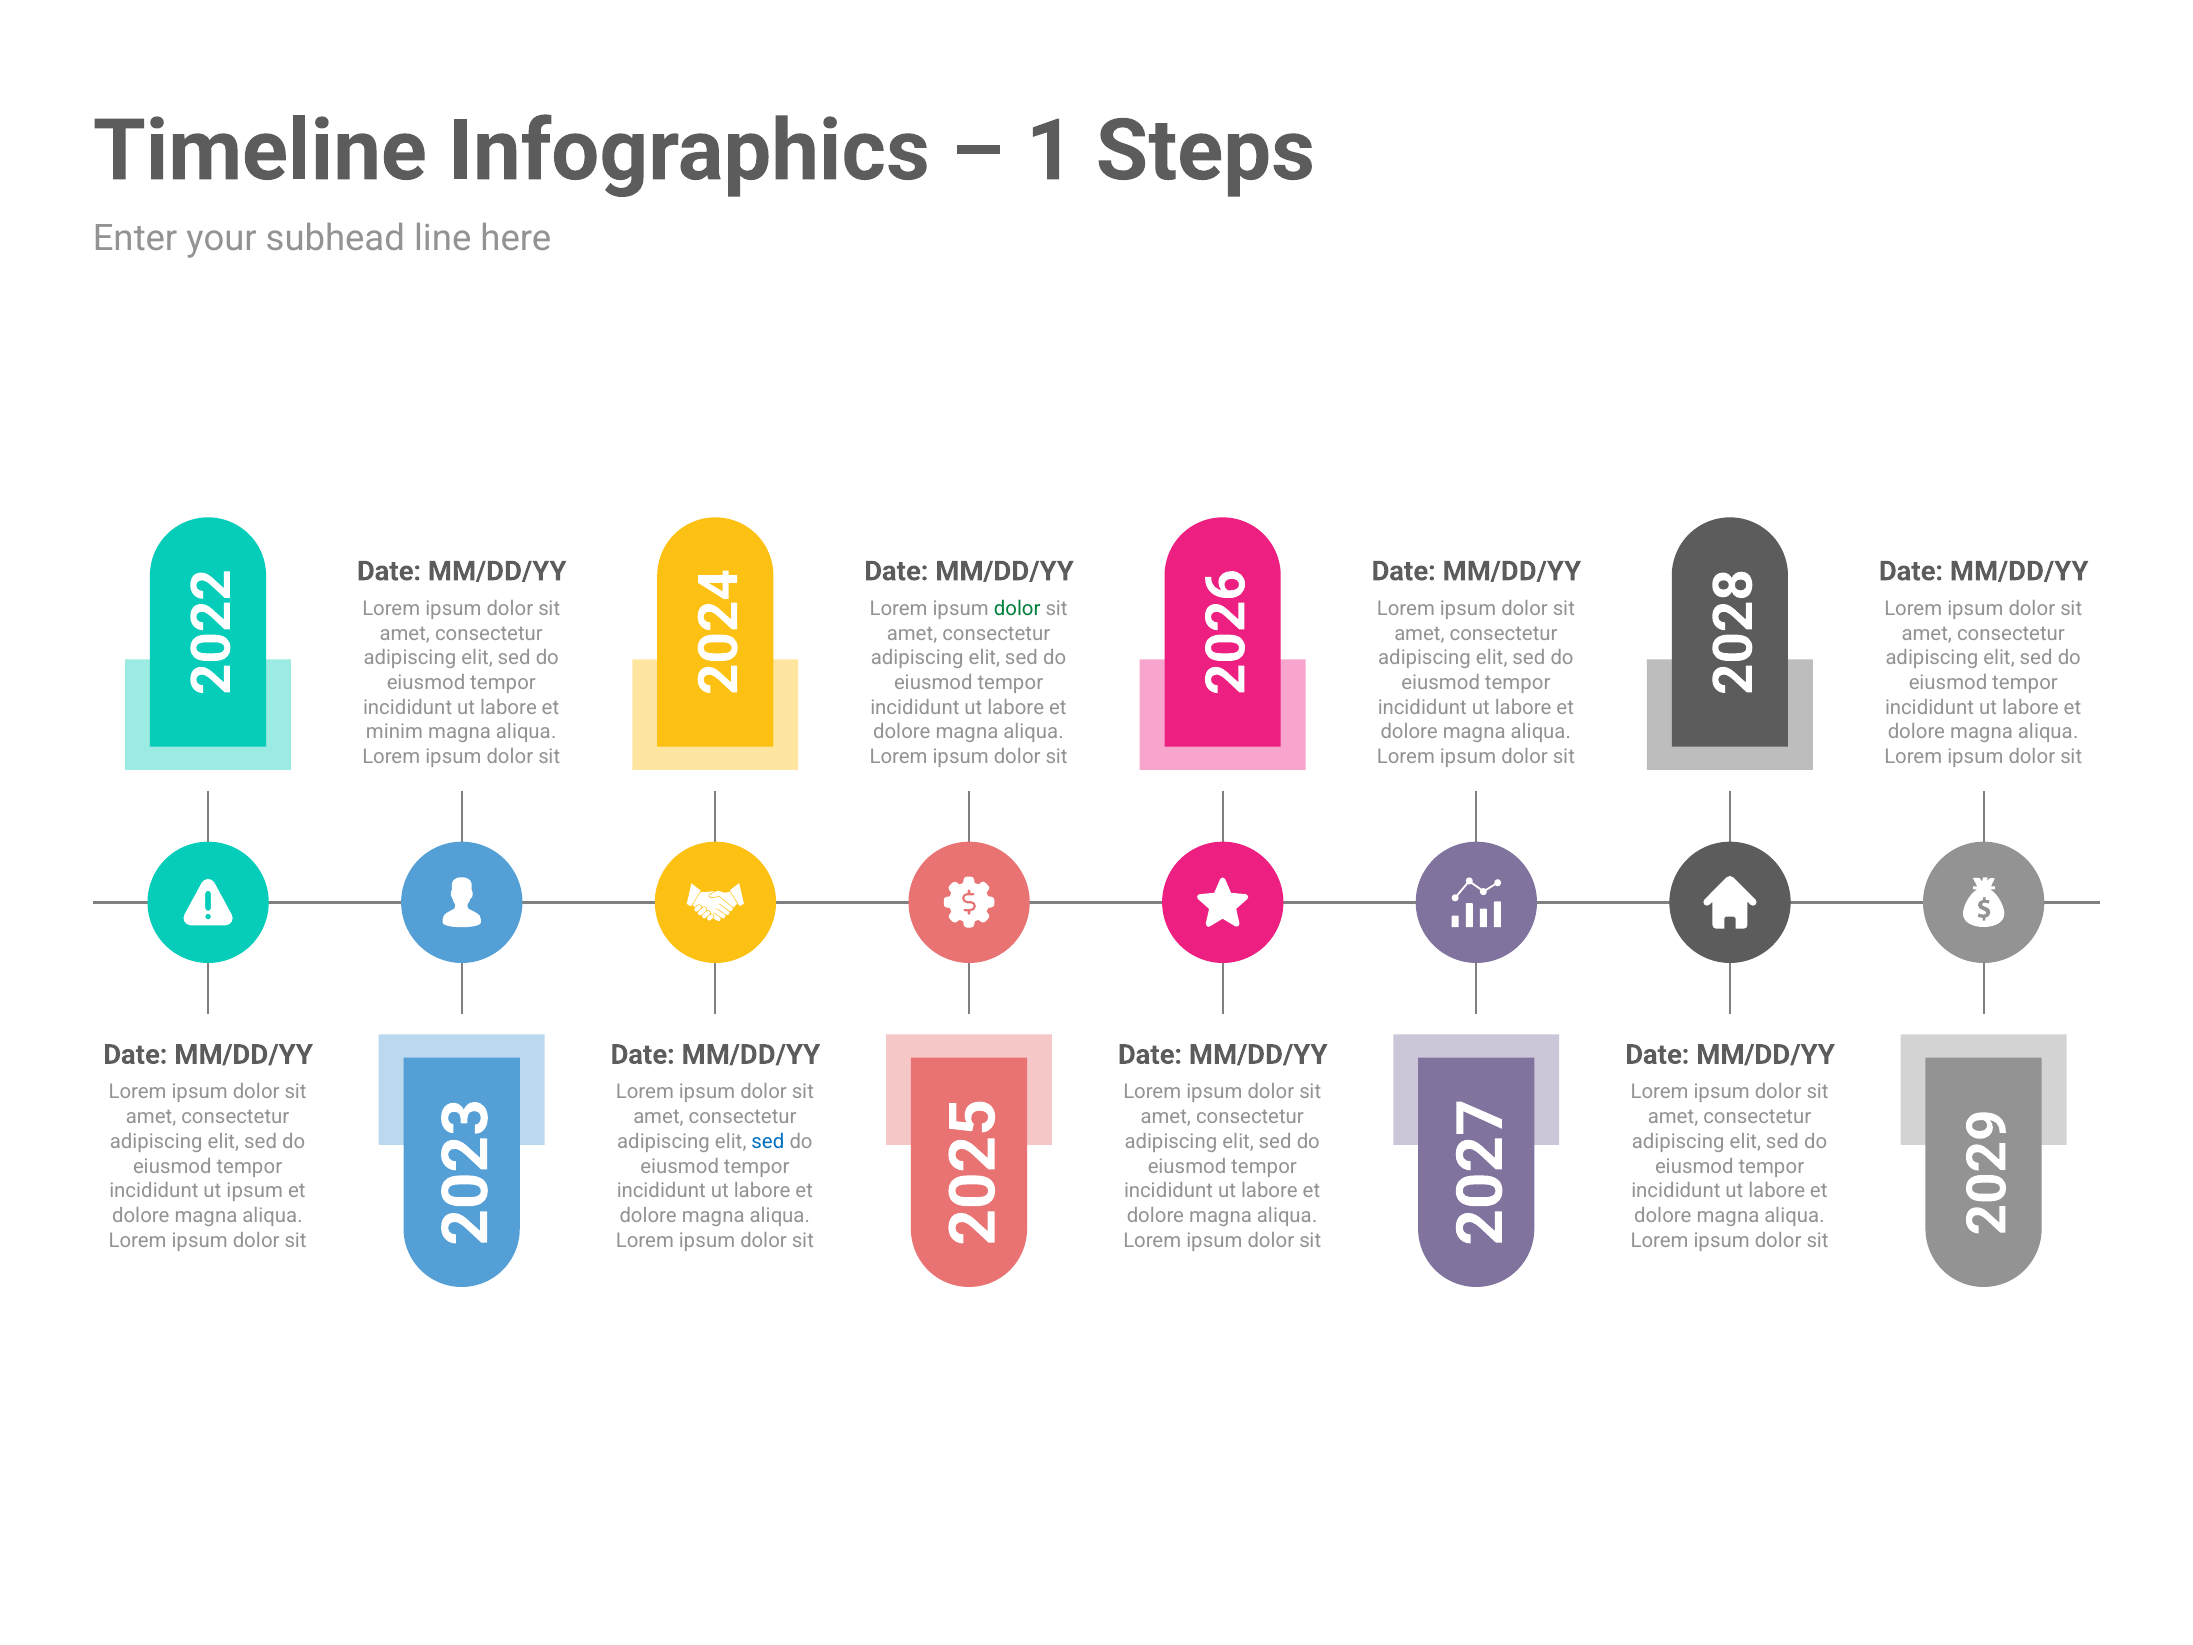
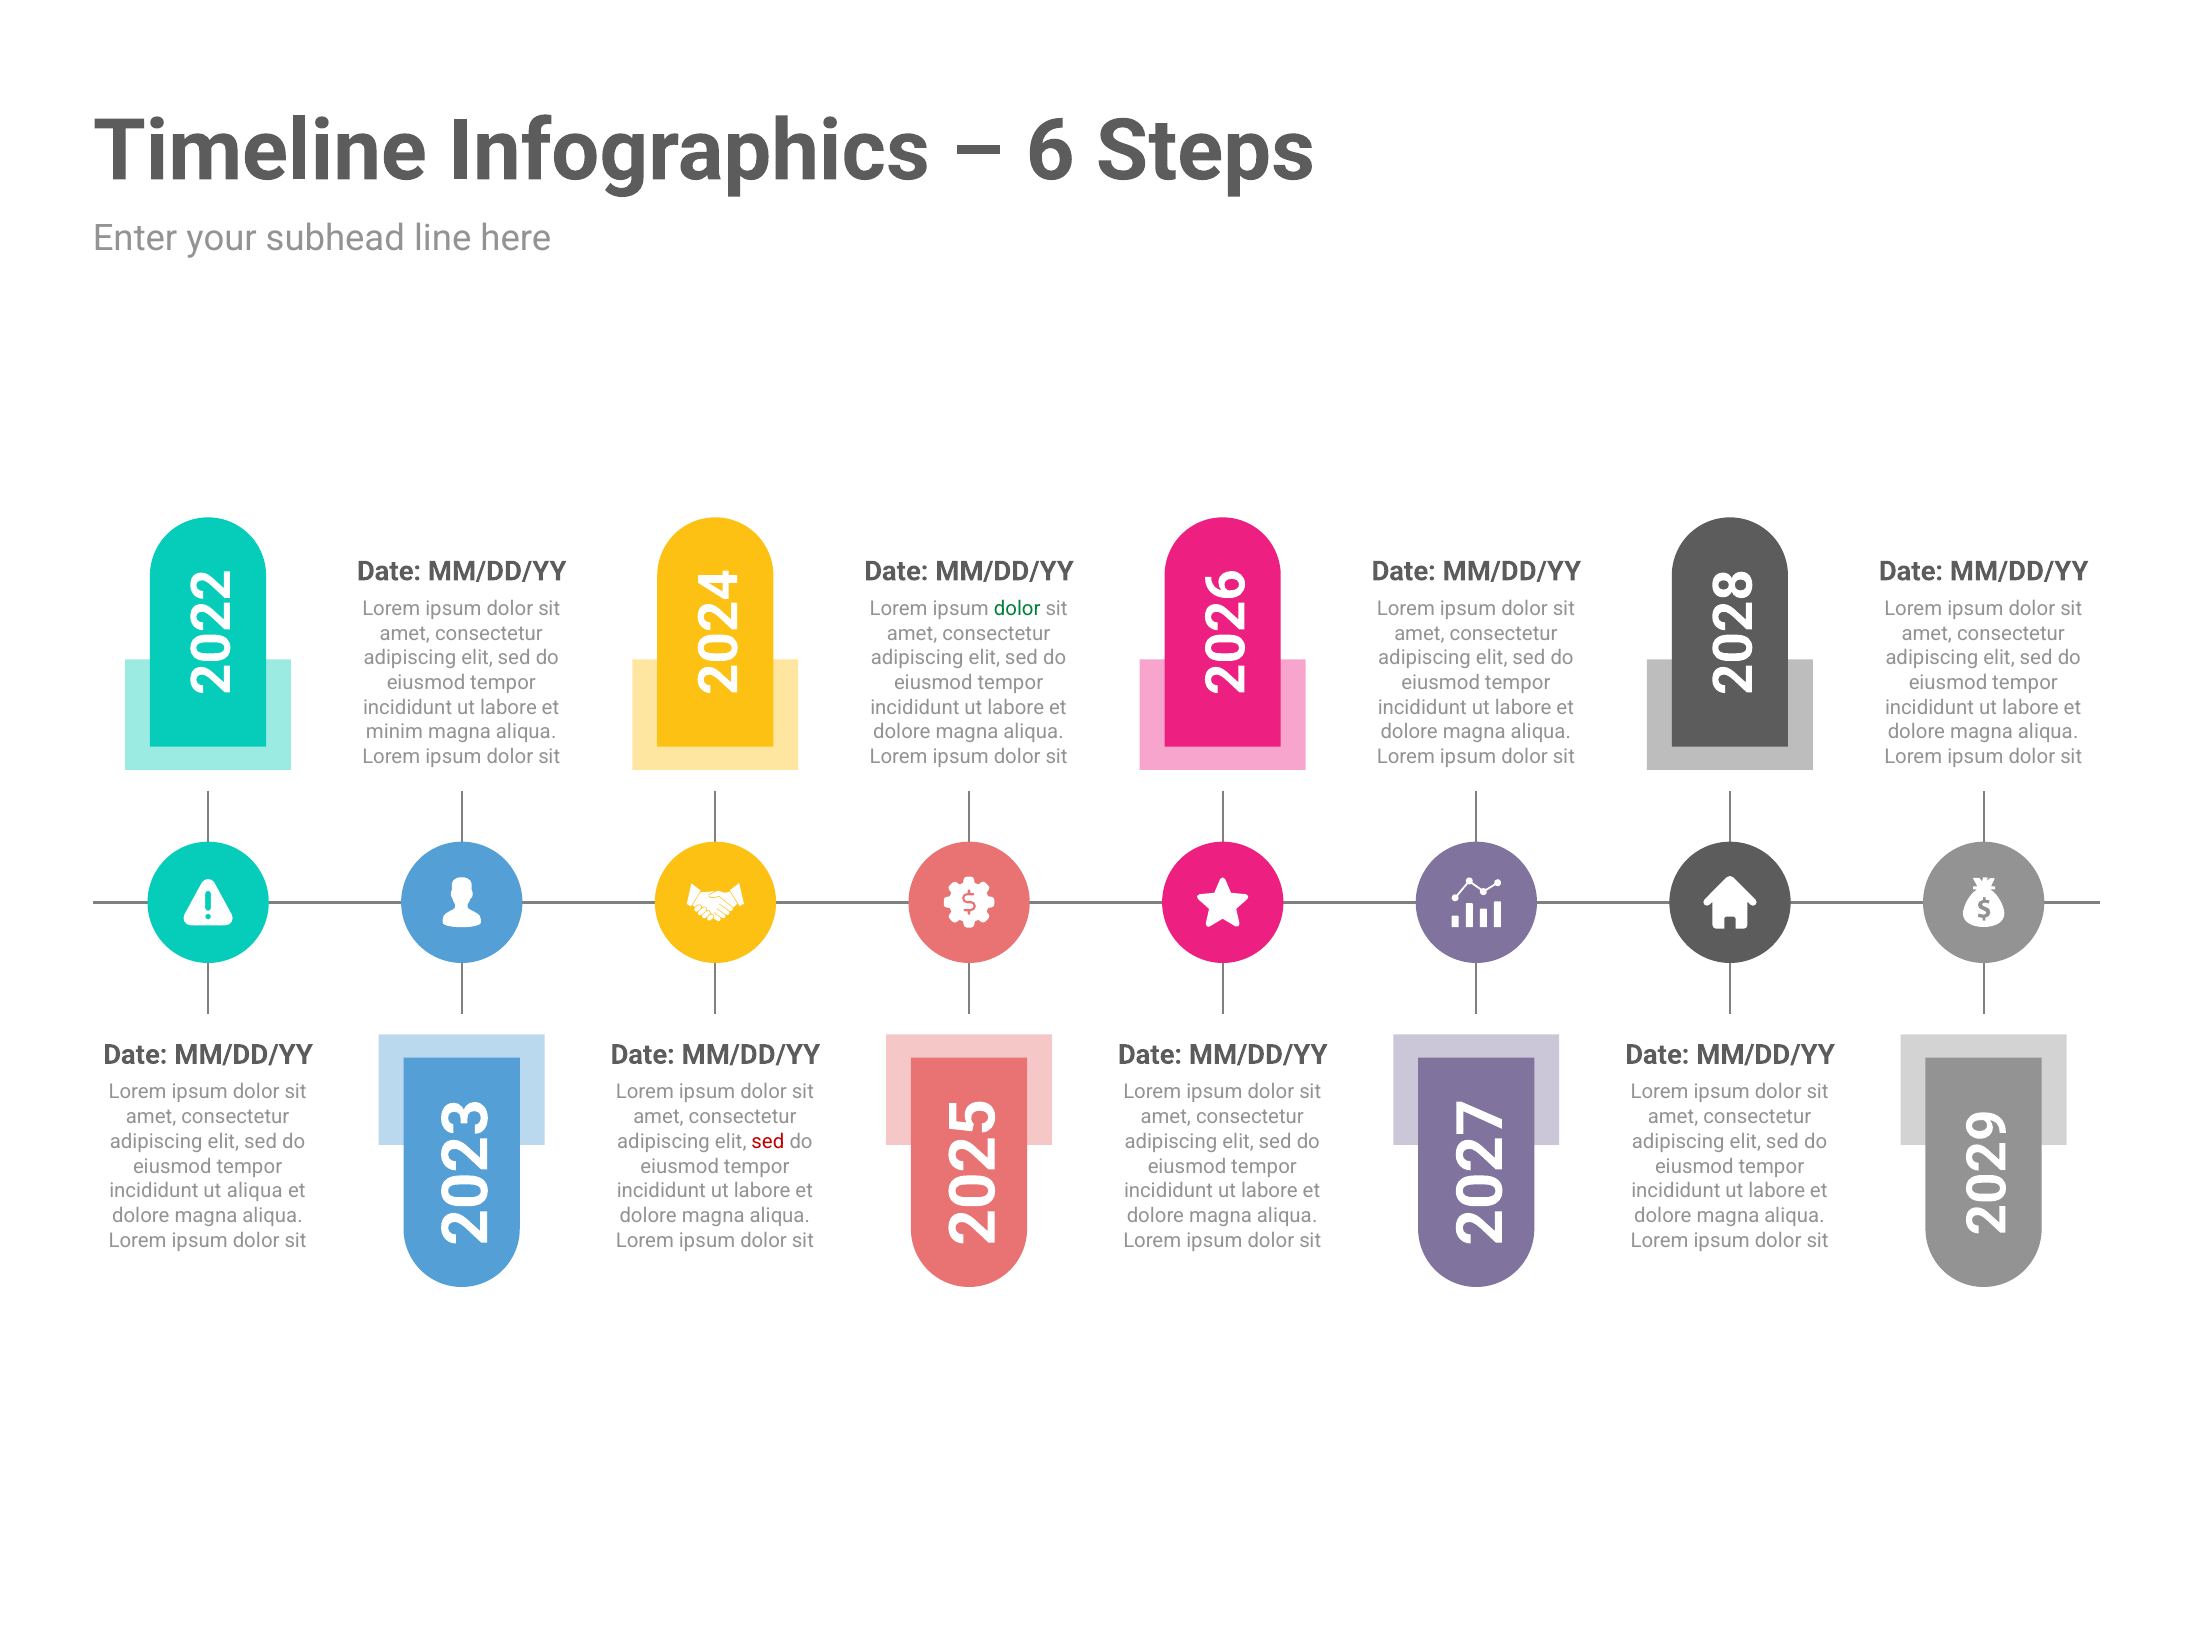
1: 1 -> 6 (1050, 151)
sed colour: blue -> red (768, 1141)
ut ipsum: ipsum -> aliqua (255, 1191)
